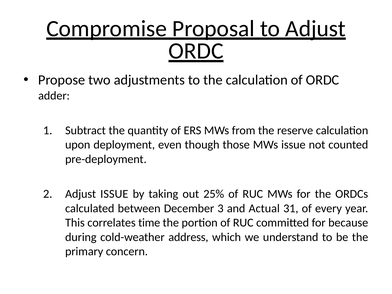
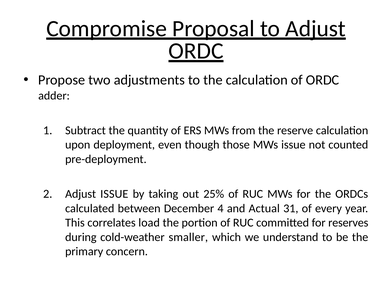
3: 3 -> 4 (221, 208)
time: time -> load (149, 223)
because: because -> reserves (348, 223)
address: address -> smaller (188, 237)
